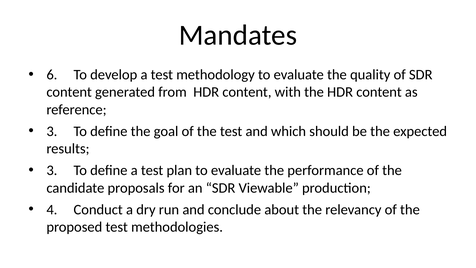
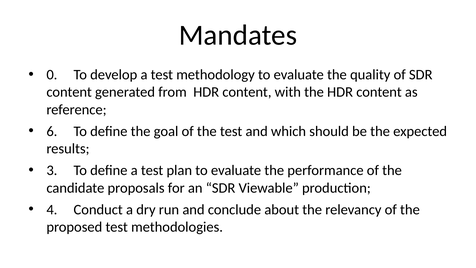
6: 6 -> 0 (52, 75)
3: 3 -> 6 (52, 131)
